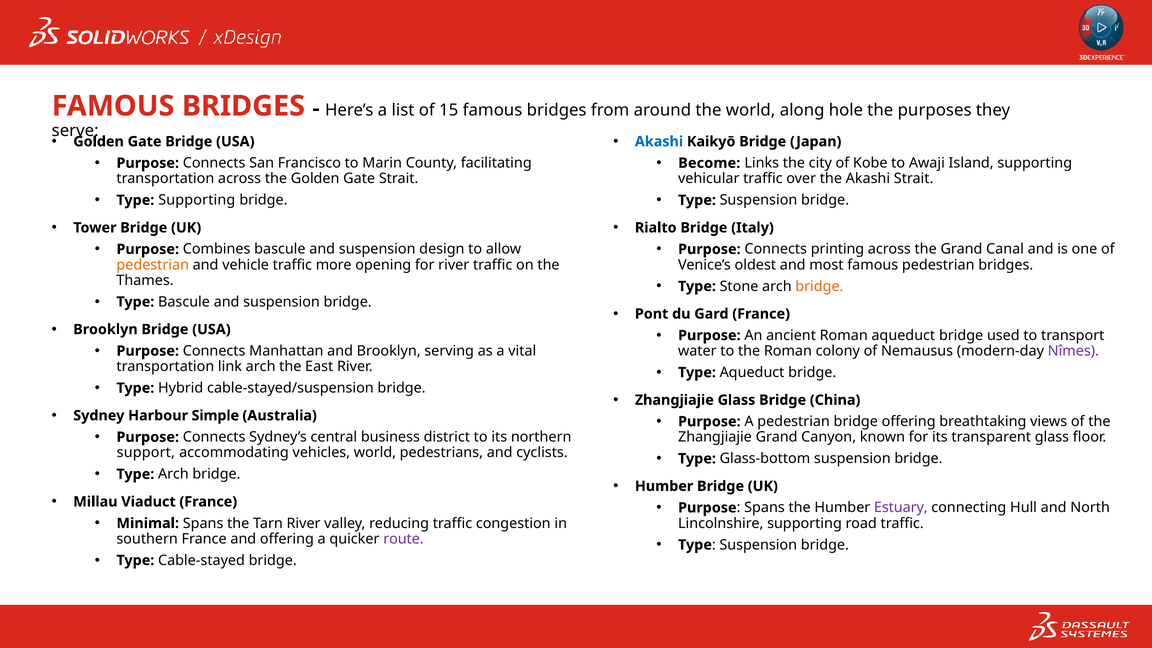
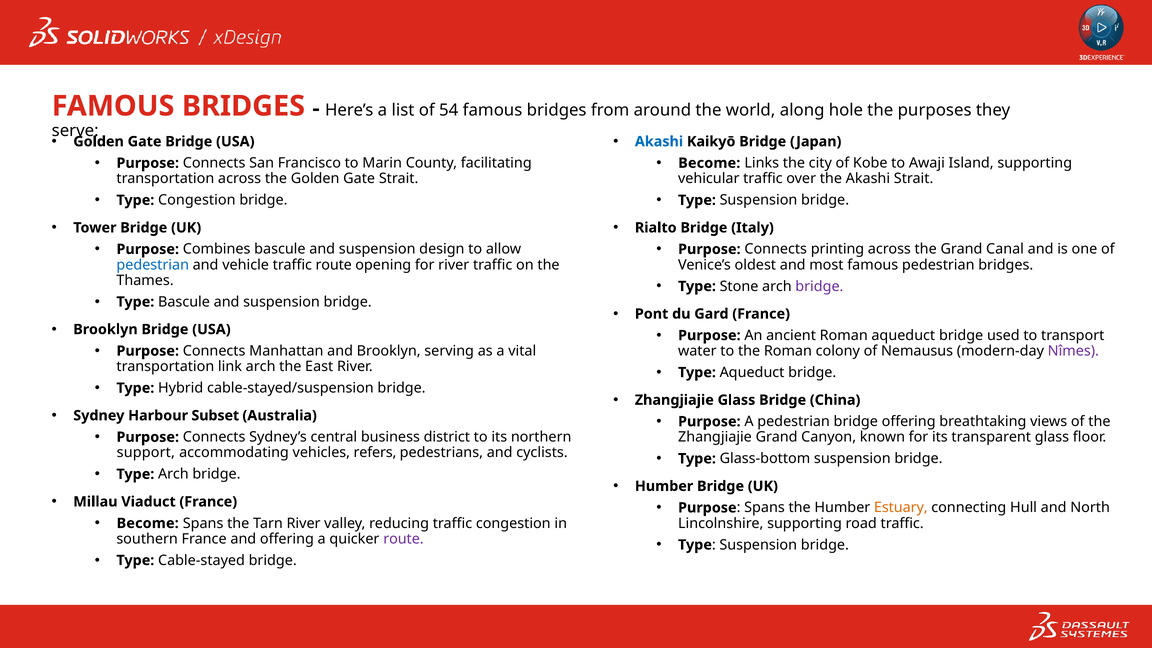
15: 15 -> 54 (449, 110)
Type Supporting: Supporting -> Congestion (197, 200)
pedestrian colour: orange -> blue (153, 265)
traffic more: more -> route (334, 265)
bridge colour: orange -> purple (819, 286)
Simple: Simple -> Subset (215, 416)
vehicles world: world -> refers (375, 453)
Estuary colour: purple -> orange (901, 508)
Minimal: Minimal -> Become (148, 523)
